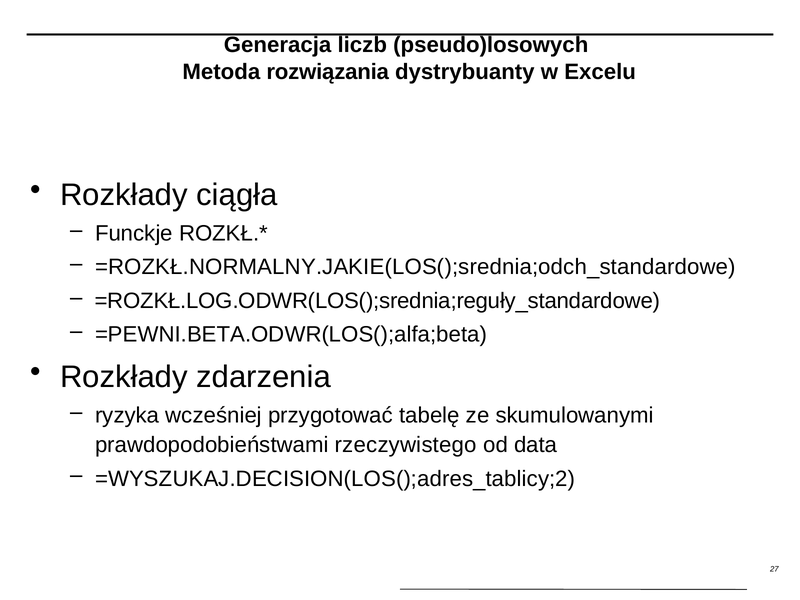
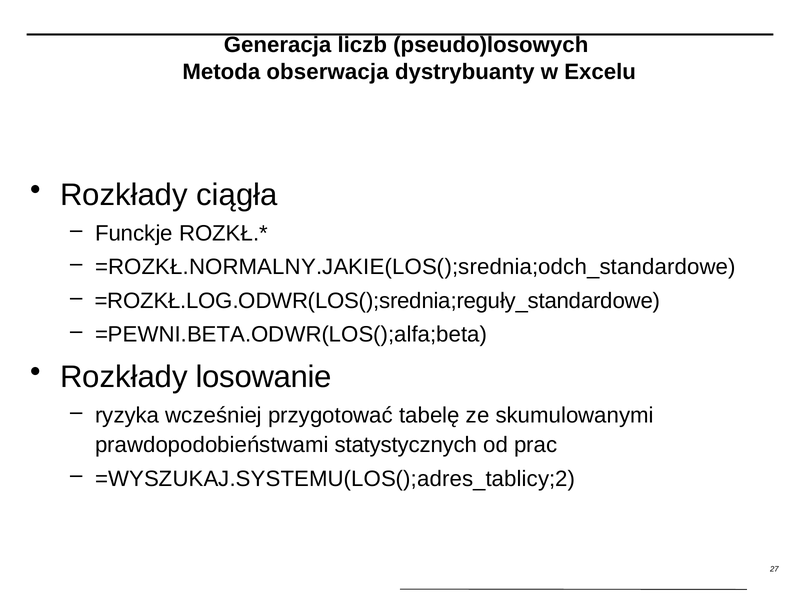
rozwiązania: rozwiązania -> obserwacja (328, 72)
zdarzenia: zdarzenia -> losowanie (264, 377)
rzeczywistego: rzeczywistego -> statystycznych (406, 445)
data: data -> prac (536, 445)
=WYSZUKAJ.DECISION(LOS();adres_tablicy;2: =WYSZUKAJ.DECISION(LOS();adres_tablicy;2 -> =WYSZUKAJ.SYSTEMU(LOS();adres_tablicy;2 (335, 479)
